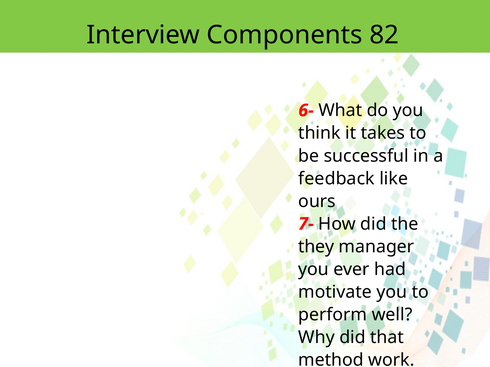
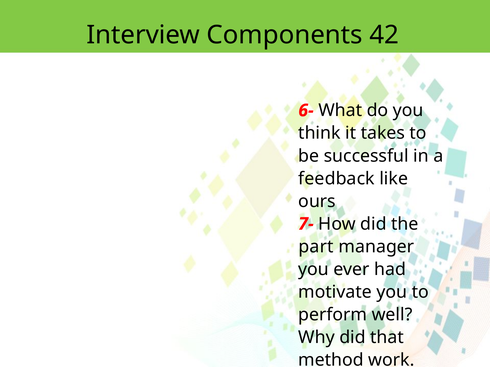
82: 82 -> 42 (384, 35)
they: they -> part (316, 247)
